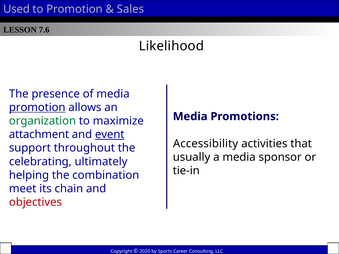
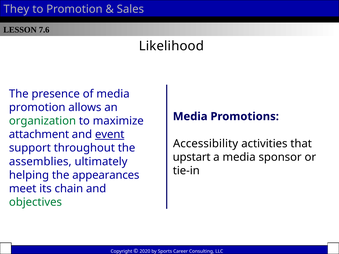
Used: Used -> They (16, 9)
promotion underline: present -> none (37, 107)
usually: usually -> upstart (192, 157)
celebrating: celebrating -> assemblies (40, 162)
combination: combination -> appearances (106, 175)
objectives colour: red -> green (35, 202)
